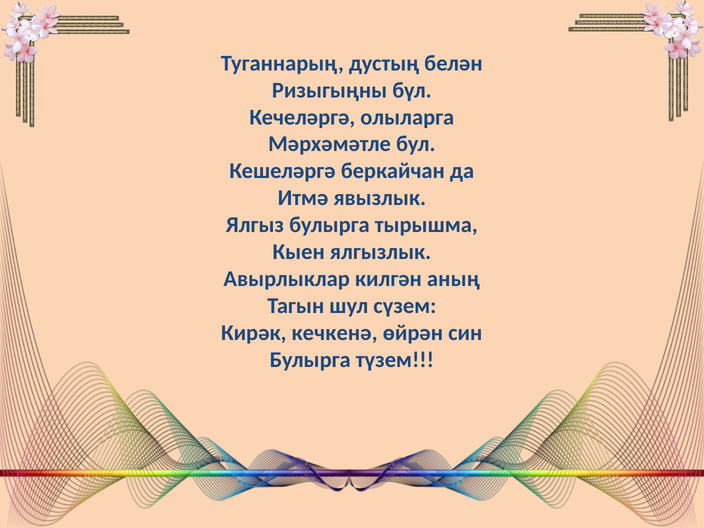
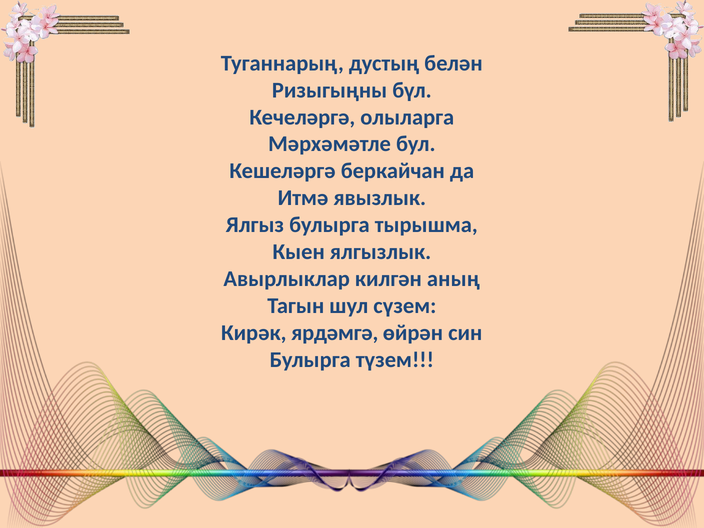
кечкенә: кечкенә -> ярдәмгә (335, 333)
